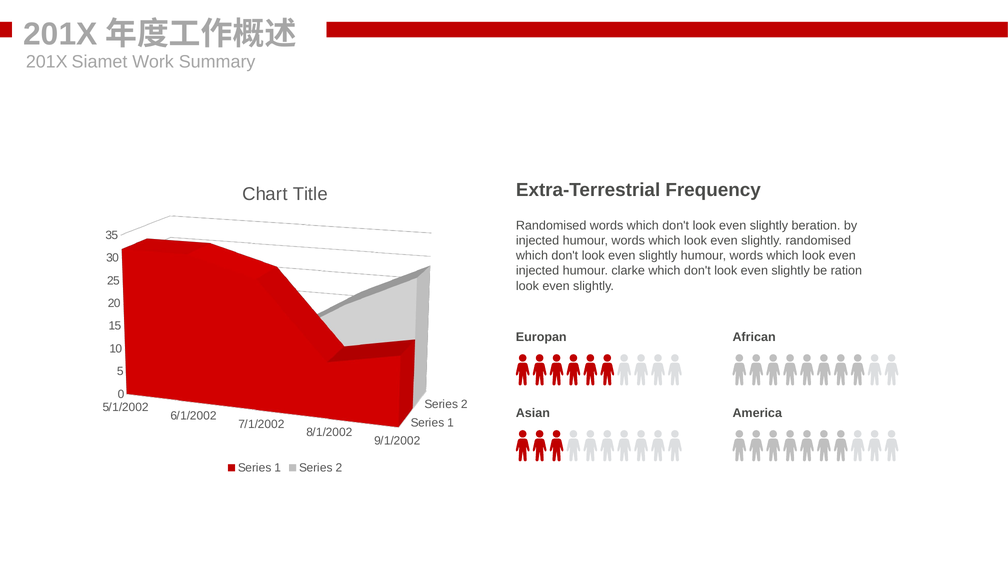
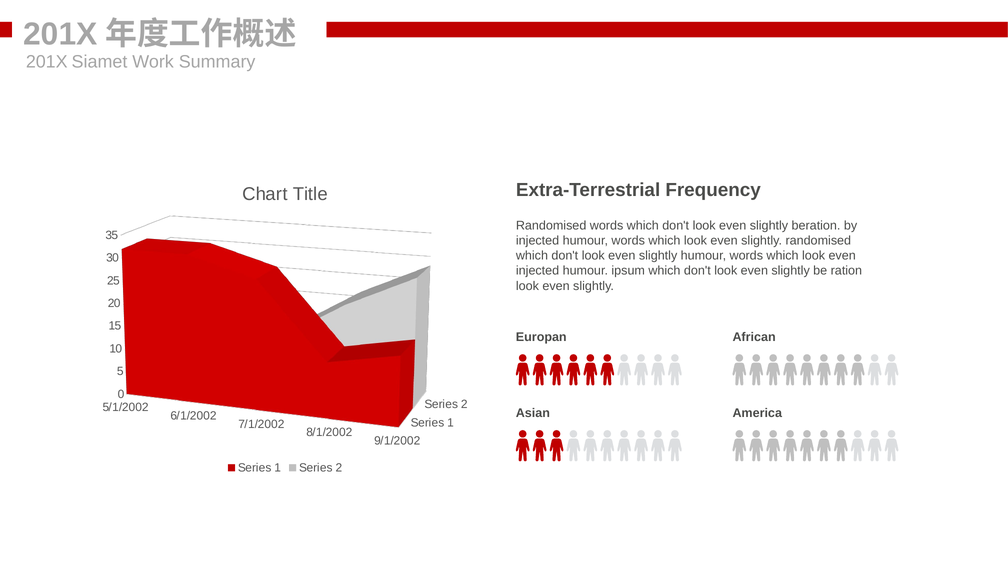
clarke: clarke -> ipsum (628, 271)
